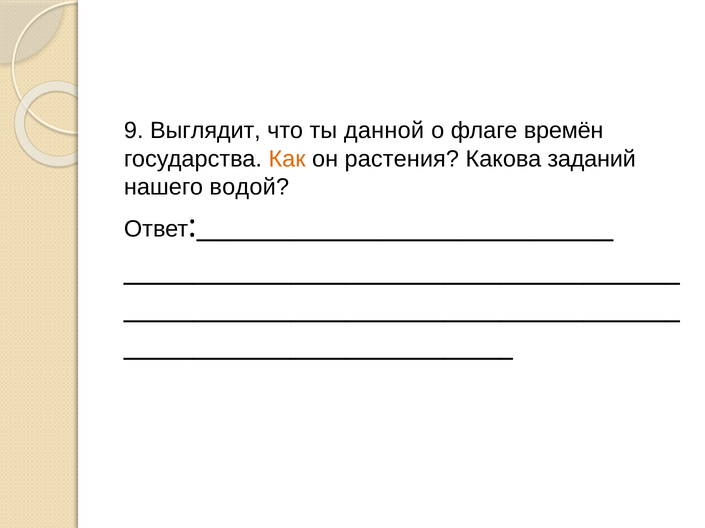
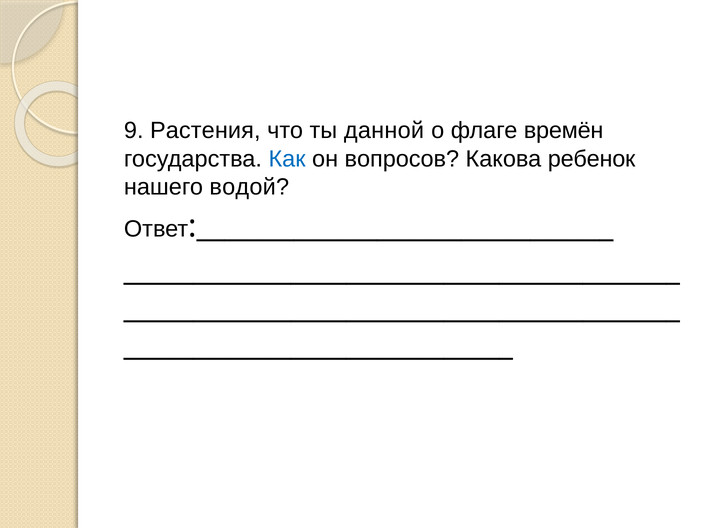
Выглядит: Выглядит -> Растения (205, 131)
Как colour: orange -> blue (287, 159)
растения: растения -> вопросов (402, 159)
заданий: заданий -> ребенок (592, 159)
